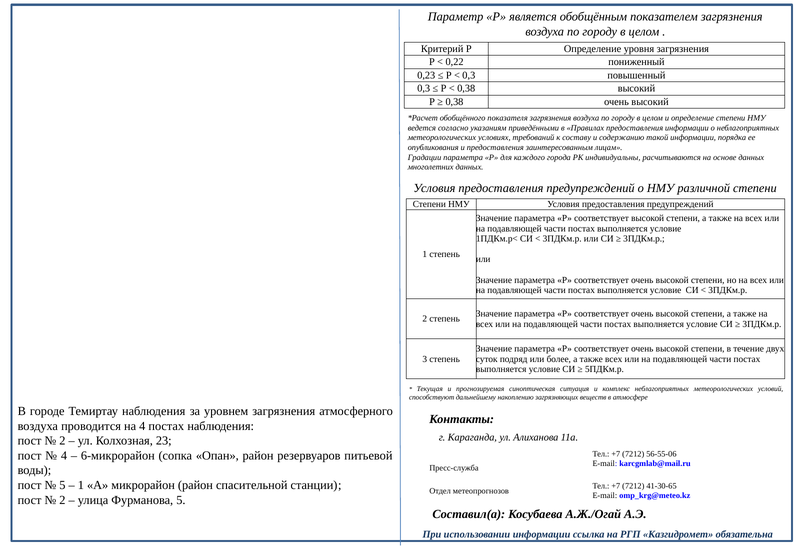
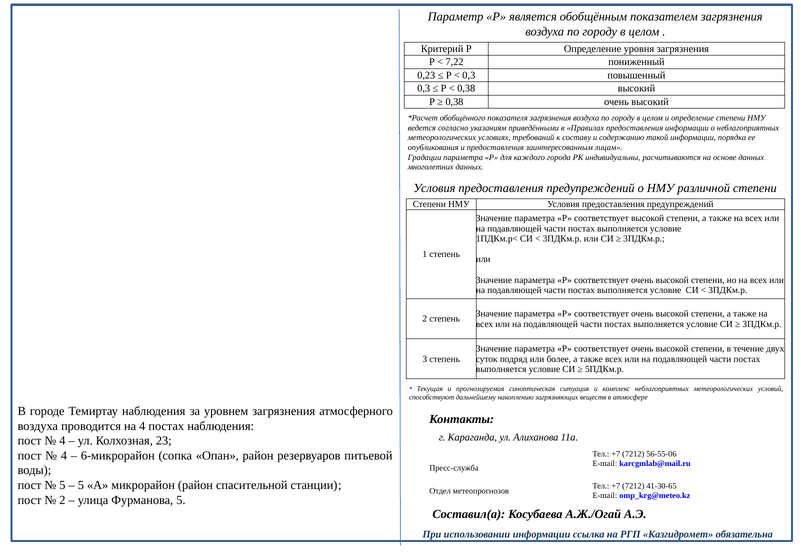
0,22: 0,22 -> 7,22 (455, 62)
2: 2 -> 4 (62, 440)
1: 1 -> 5 (81, 485)
